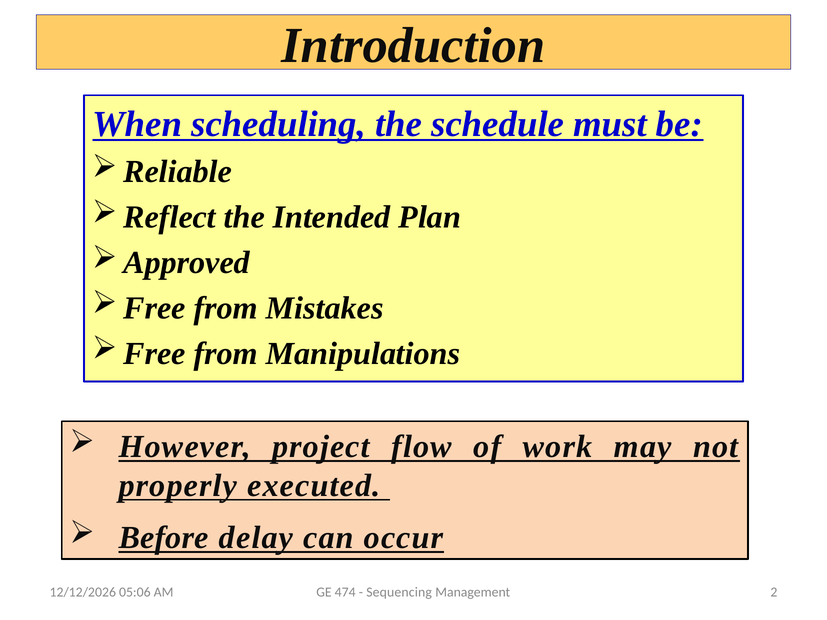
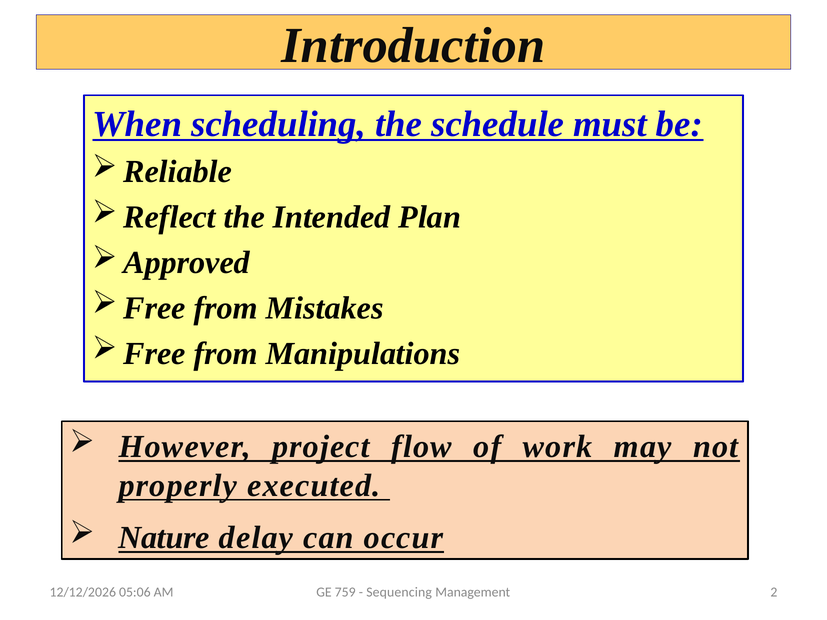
Before: Before -> Nature (164, 538)
474: 474 -> 759 (345, 592)
